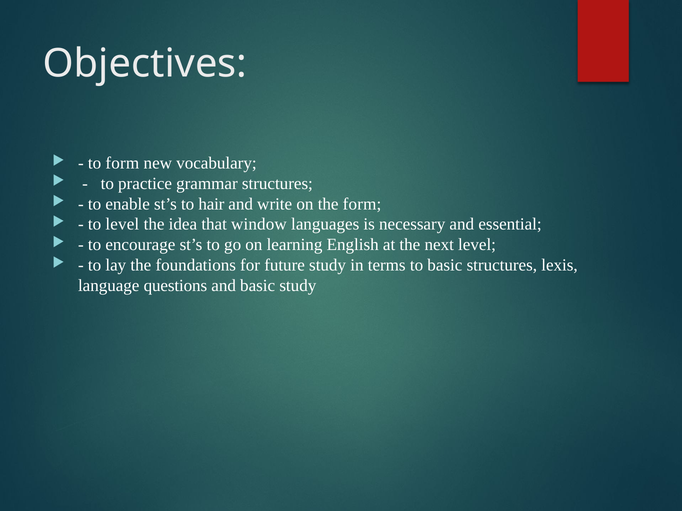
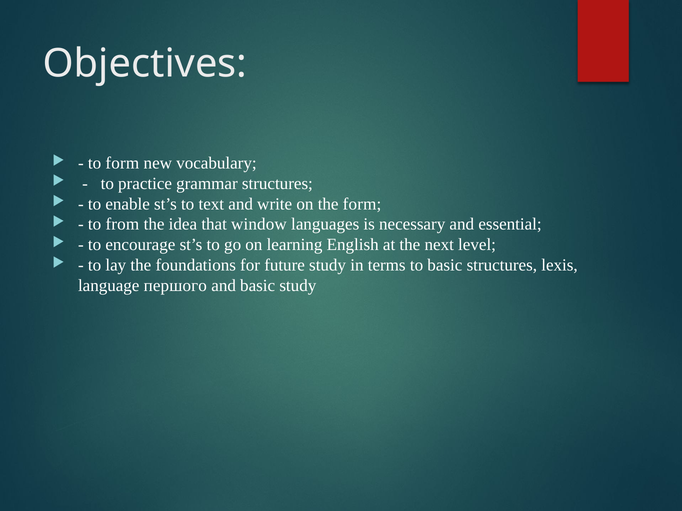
hair: hair -> text (211, 204)
to level: level -> from (122, 225)
questions: questions -> першого (175, 286)
